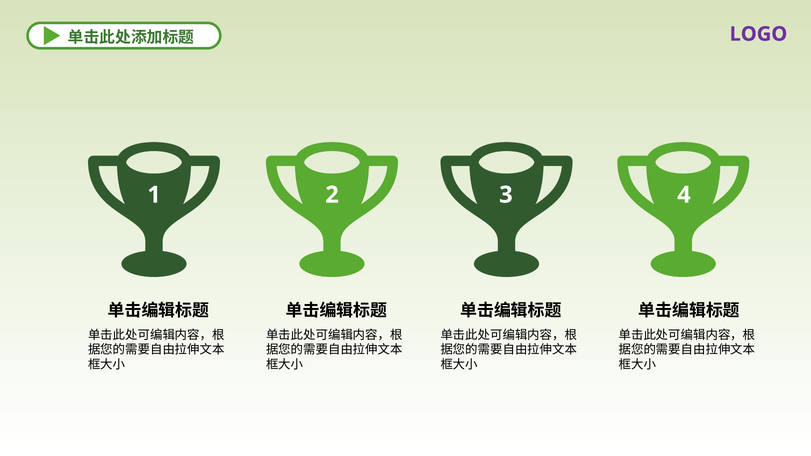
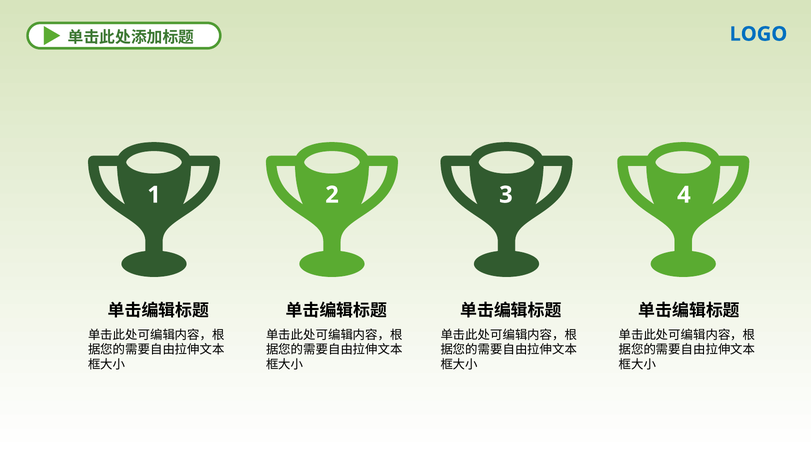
LOGO colour: purple -> blue (758, 34)
